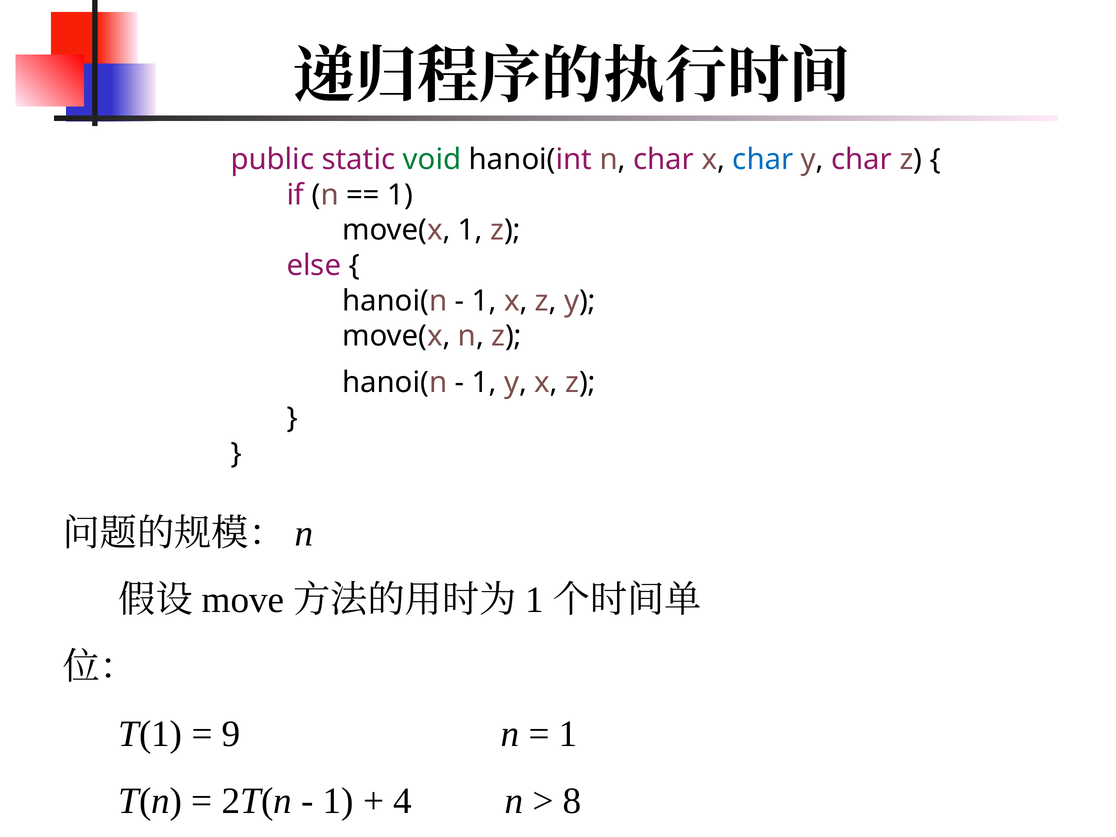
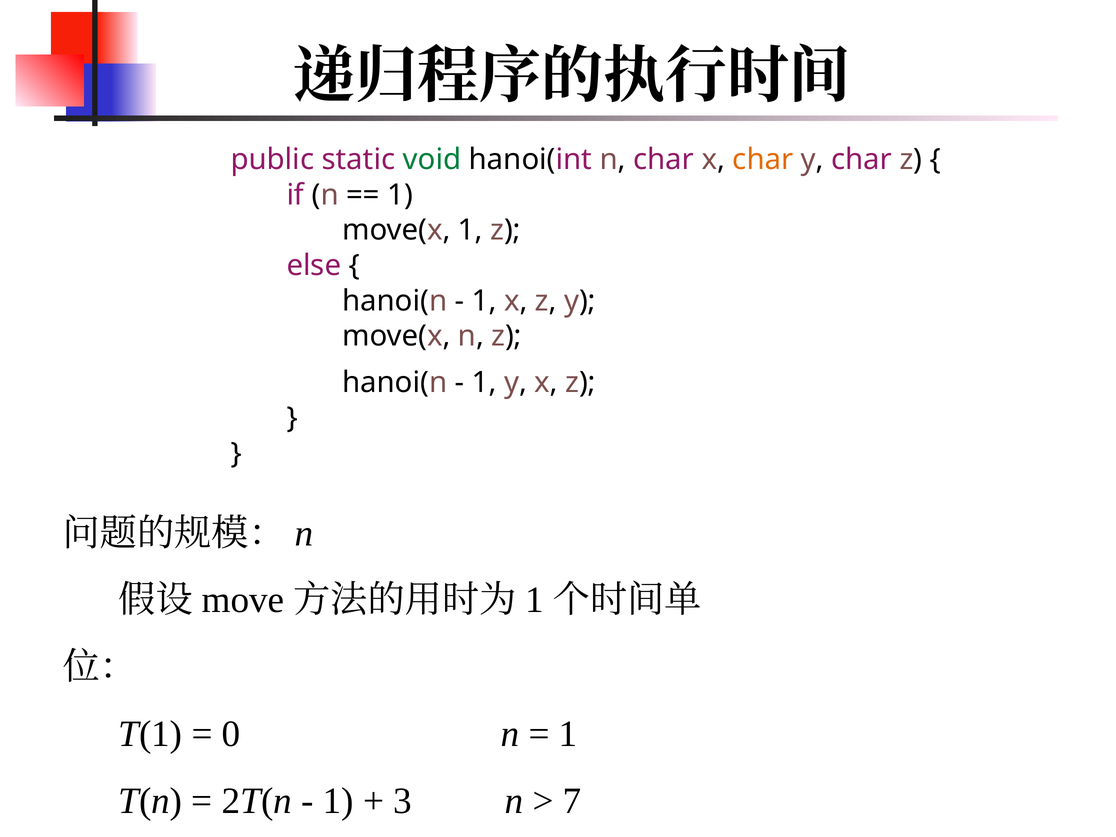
char colour: blue -> orange (763, 160)
9: 9 -> 0 (231, 734)
4: 4 -> 3 (403, 801)
8: 8 -> 7 (572, 801)
